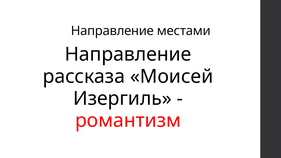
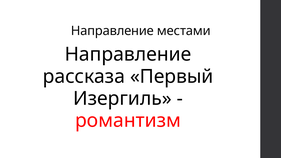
Моисей: Моисей -> Первый (172, 76)
